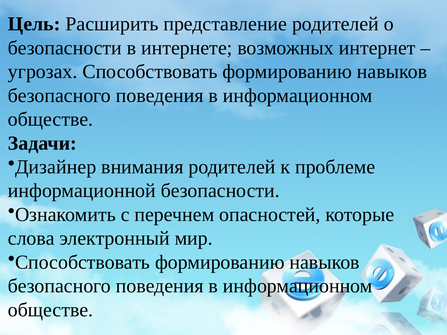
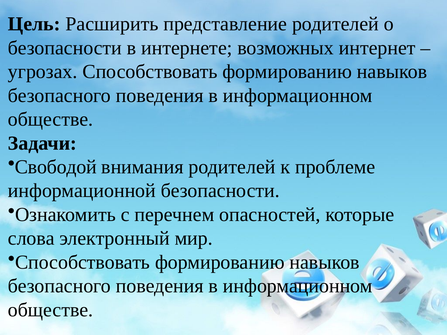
Дизайнер: Дизайнер -> Свободой (56, 167)
